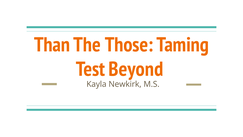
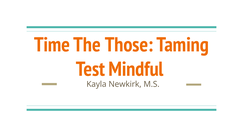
Than: Than -> Time (52, 45)
Beyond: Beyond -> Mindful (136, 69)
